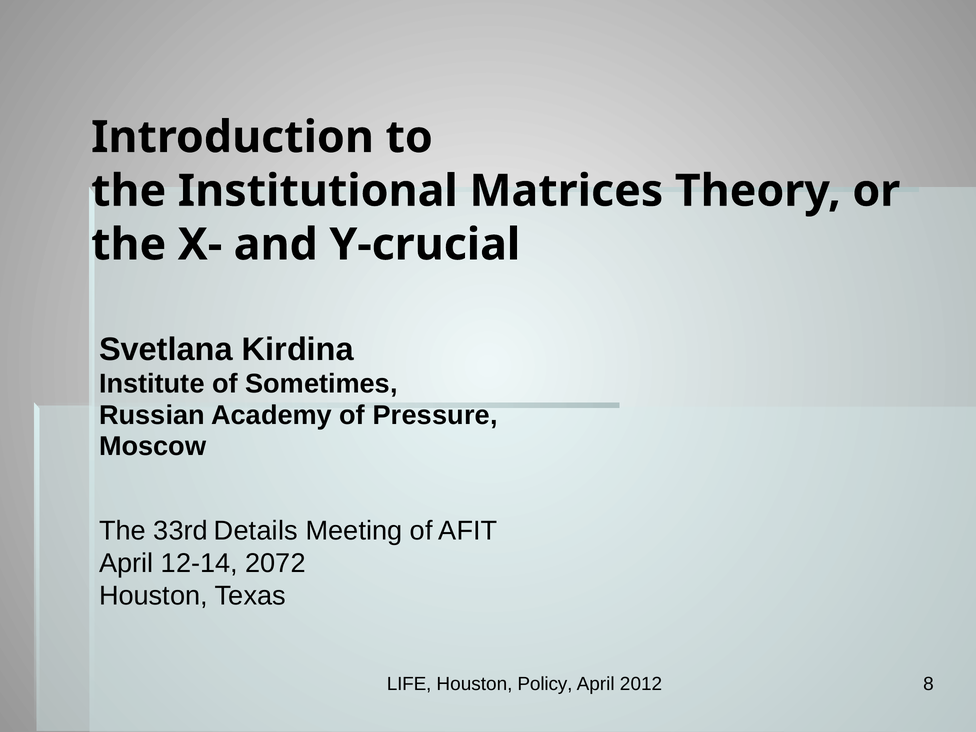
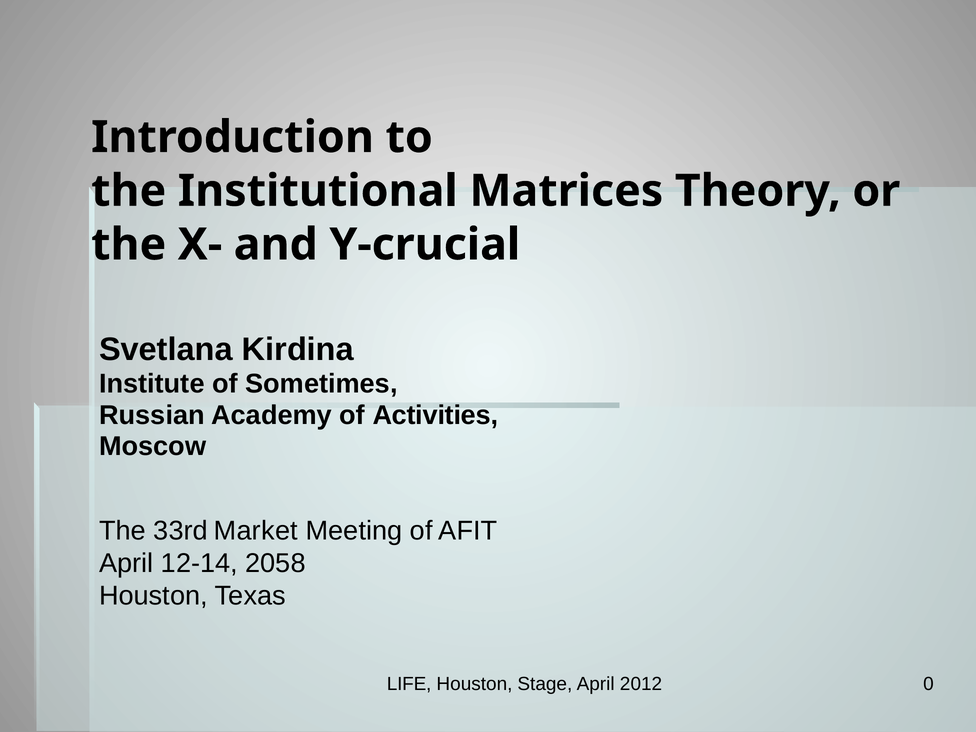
Pressure: Pressure -> Activities (435, 415)
Details: Details -> Market (256, 531)
2072: 2072 -> 2058 (275, 563)
Policy: Policy -> Stage (545, 684)
8: 8 -> 0 (928, 684)
